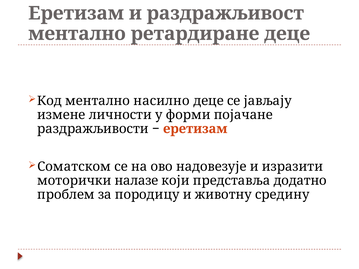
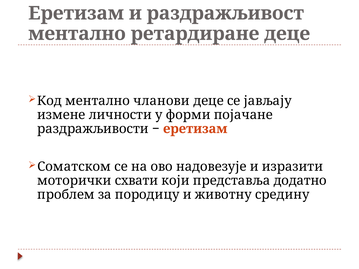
насилно: насилно -> чланови (161, 101)
налазе: налазе -> схвати (136, 181)
